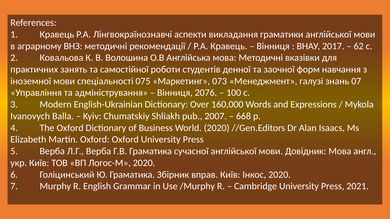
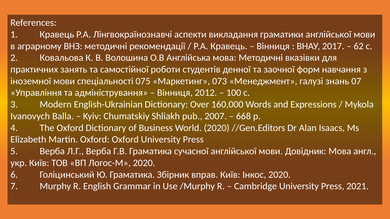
2076: 2076 -> 2012 (206, 93)
